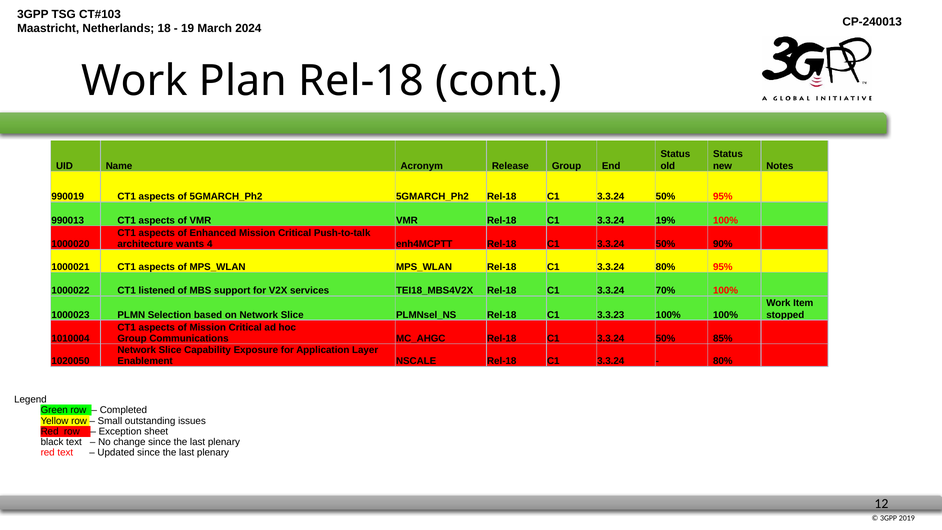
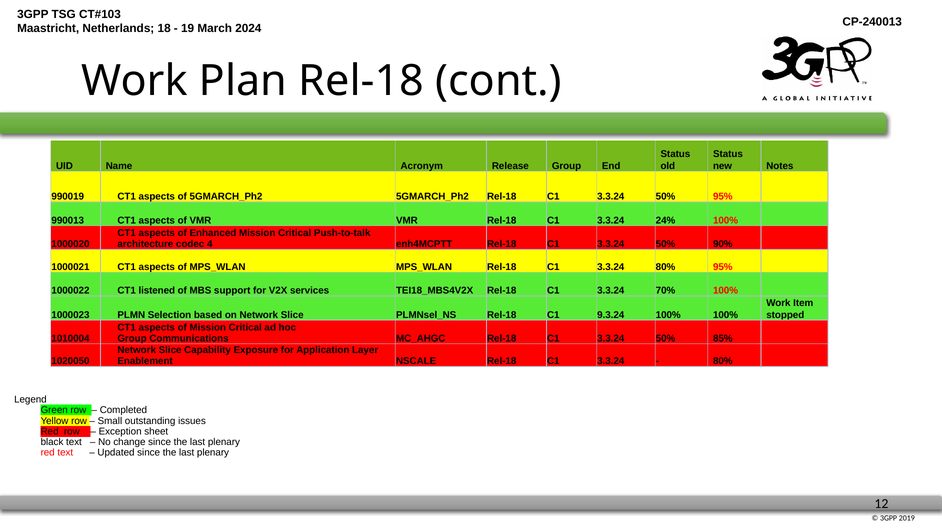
19%: 19% -> 24% (665, 220)
wants: wants -> codec (190, 244)
3.3.23: 3.3.23 -> 9.3.24 (611, 315)
